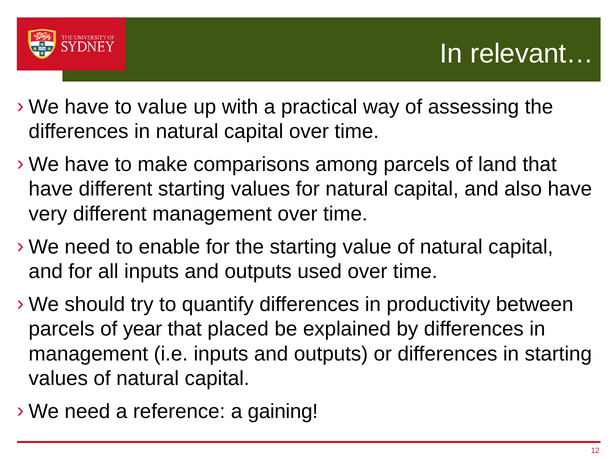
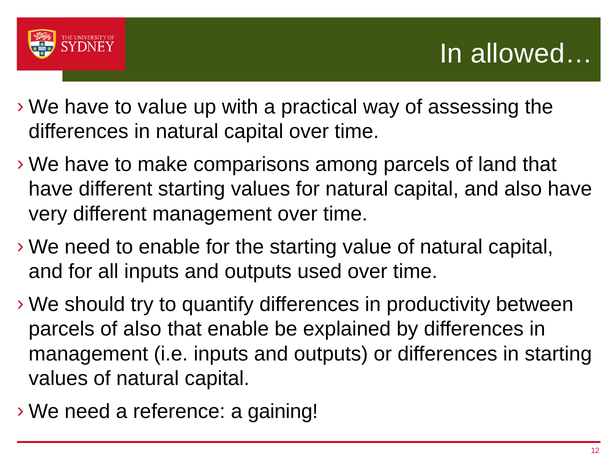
relevant…: relevant… -> allowed… (532, 54)
of year: year -> also (142, 329)
that placed: placed -> enable (238, 329)
